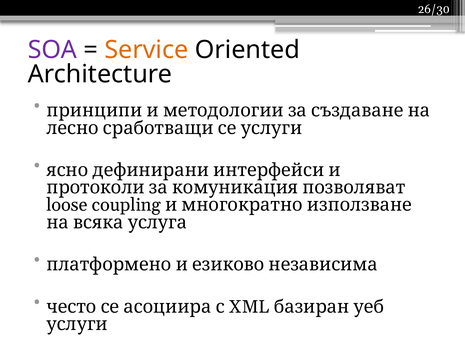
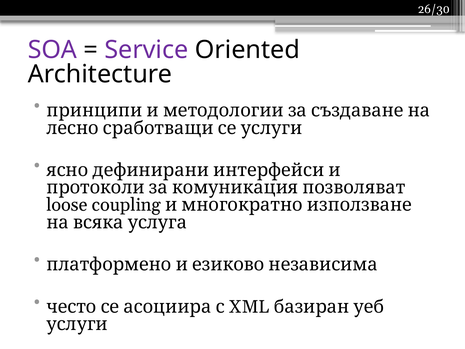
Service colour: orange -> purple (146, 50)
